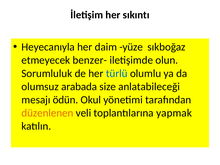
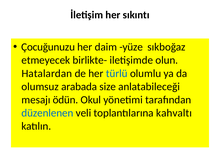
Heyecanıyla: Heyecanıyla -> Çocuğunuzu (48, 47)
benzer-: benzer- -> birlikte- (90, 60)
Sorumluluk: Sorumluluk -> Hatalardan (47, 73)
düzenlenen colour: orange -> blue (47, 113)
yapmak: yapmak -> kahvaltı (174, 113)
